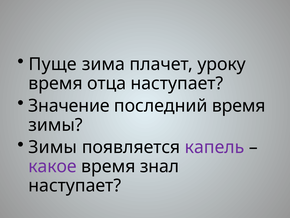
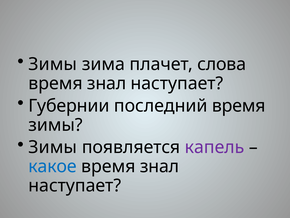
Пуще: Пуще -> Зимы (53, 64)
уроку: уроку -> слова (222, 64)
отца: отца -> знал (107, 83)
Значение: Значение -> Губернии (69, 106)
какое colour: purple -> blue (52, 166)
